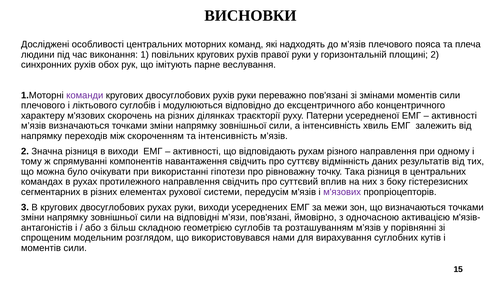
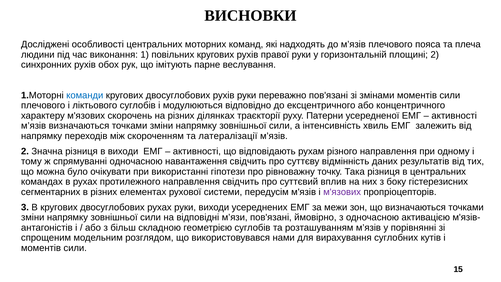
команди colour: purple -> blue (85, 95)
та інтенсивність: інтенсивність -> латералізації (228, 136)
спрямуванні компонентів: компонентів -> одночасною (136, 161)
